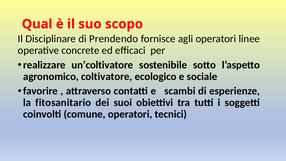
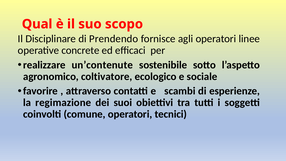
un’coltivatore: un’coltivatore -> un’contenute (102, 65)
fitosanitario: fitosanitario -> regimazione (63, 103)
